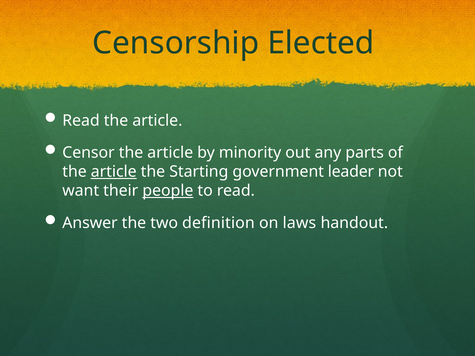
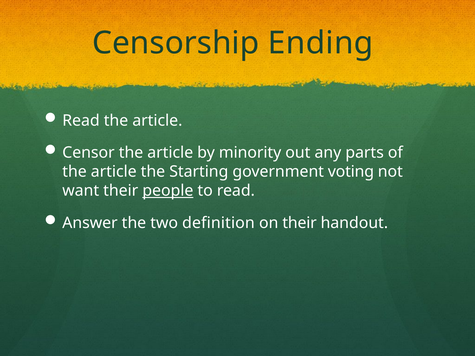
Elected: Elected -> Ending (321, 43)
article underline: present -> none (114, 172)
leader: leader -> voting (351, 172)
on laws: laws -> their (300, 223)
